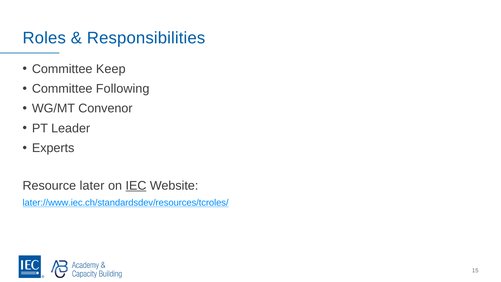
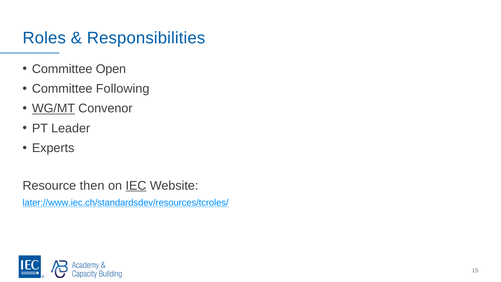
Keep: Keep -> Open (111, 69)
WG/MT underline: none -> present (53, 108)
later: later -> then (92, 185)
